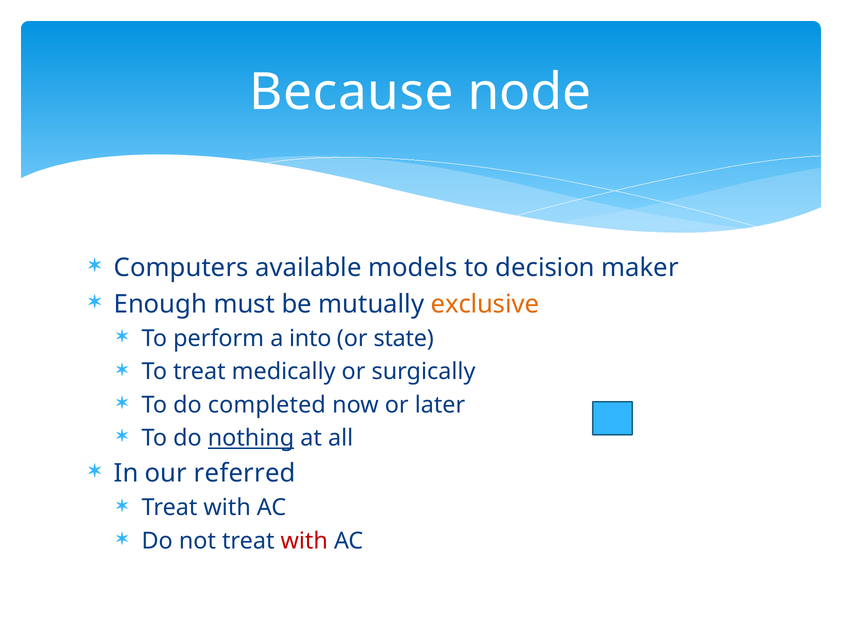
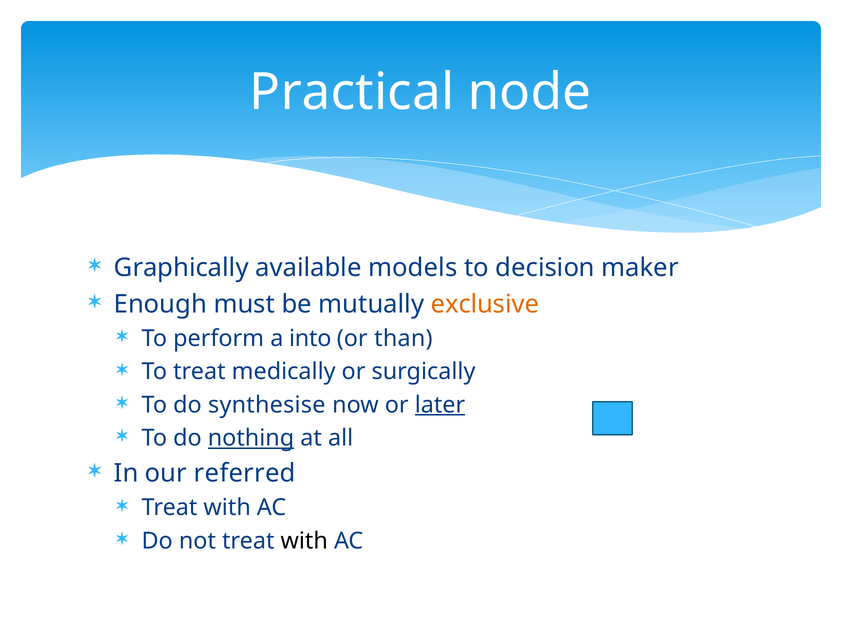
Because: Because -> Practical (352, 92)
Computers: Computers -> Graphically (181, 267)
state: state -> than (403, 338)
completed: completed -> synthesise (267, 405)
later underline: none -> present (440, 405)
with colour: red -> black (304, 541)
